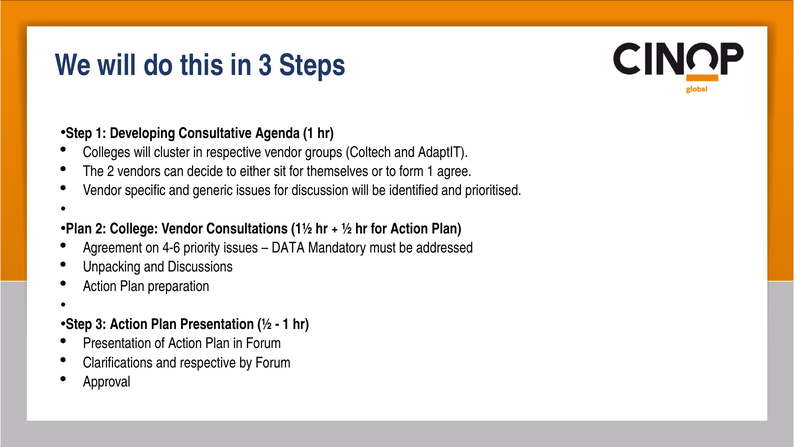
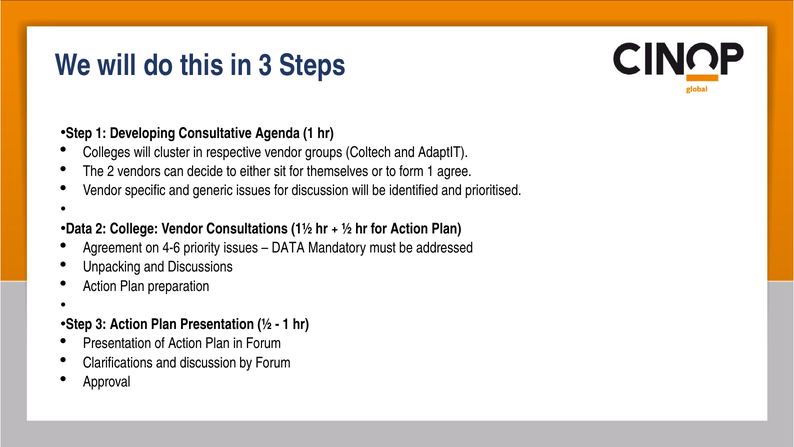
Plan: Plan -> Data (79, 229)
and respective: respective -> discussion (208, 362)
